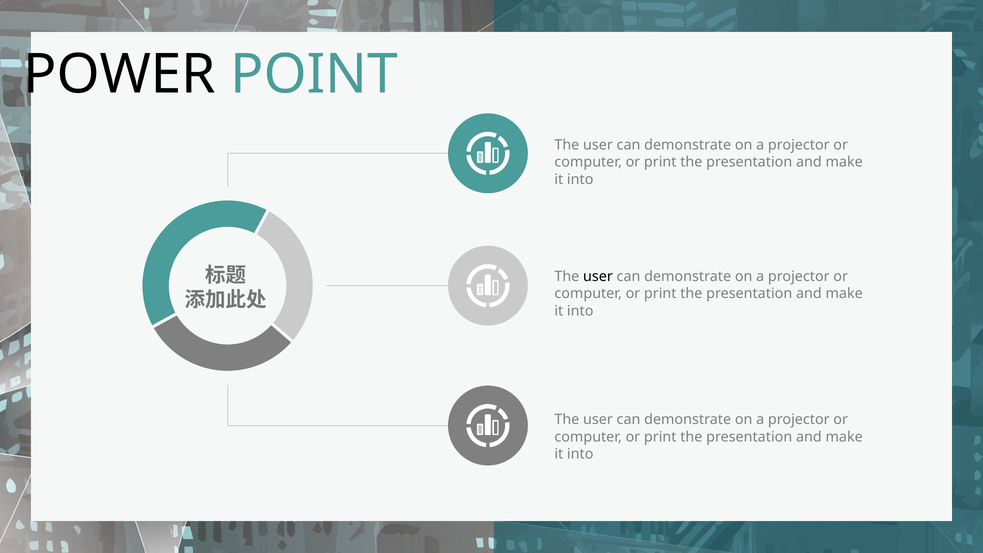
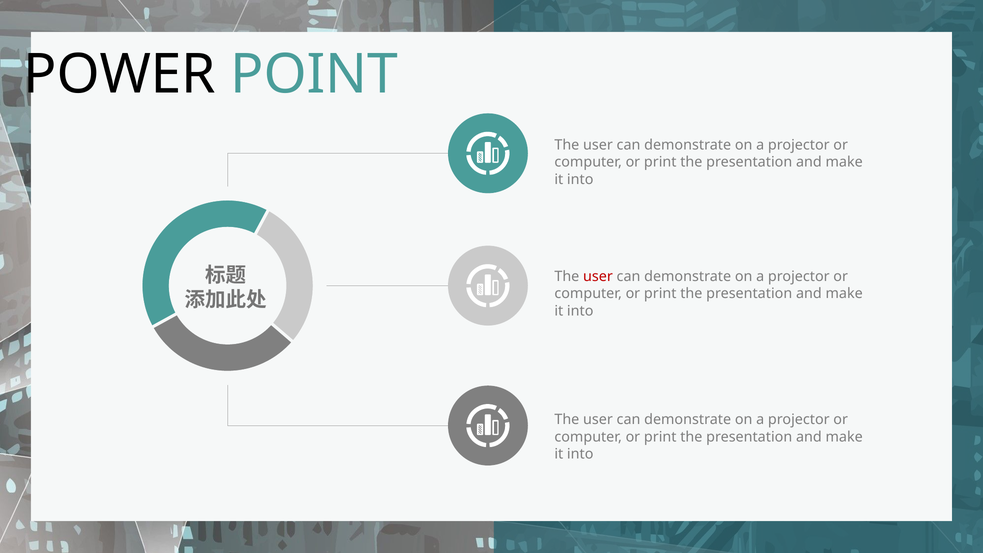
user colour: black -> red (598, 276)
